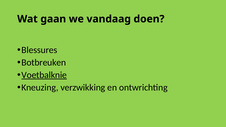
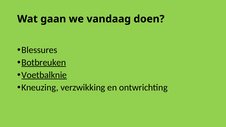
Botbreuken underline: none -> present (44, 63)
